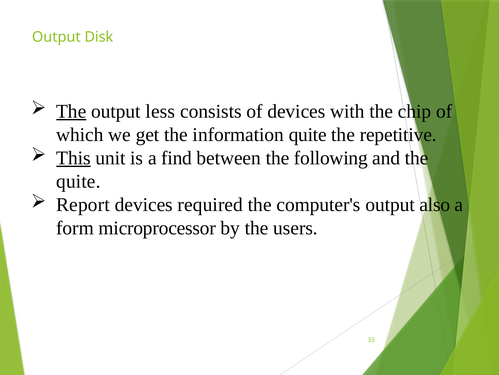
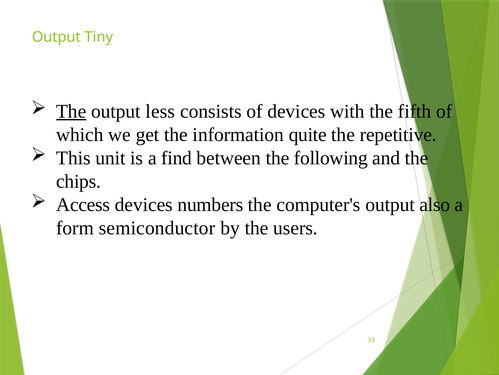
Disk: Disk -> Tiny (99, 37)
chip: chip -> fifth (415, 111)
This underline: present -> none (73, 158)
quite: quite -> chips (79, 181)
Report: Report -> Access (83, 204)
required: required -> numbers (210, 204)
microprocessor: microprocessor -> semiconductor (157, 228)
